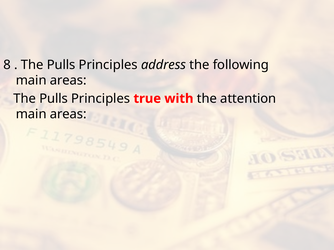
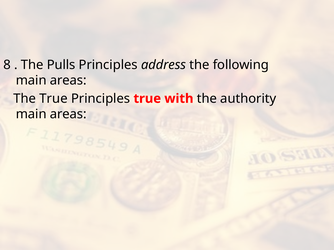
Pulls: Pulls -> True (53, 99)
attention: attention -> authority (248, 99)
